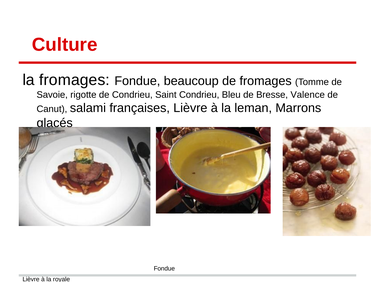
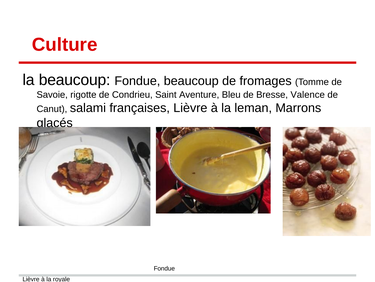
la fromages: fromages -> beaucoup (75, 80)
Saint Condrieu: Condrieu -> Aventure (199, 94)
